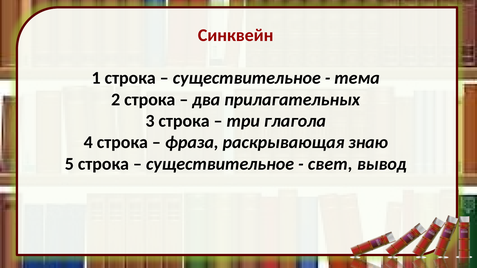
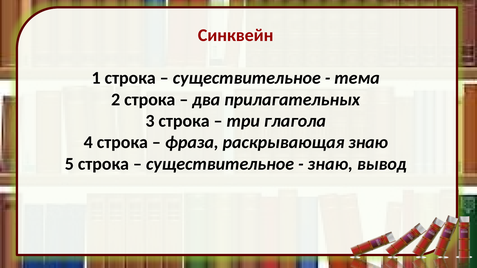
свет: свет -> знаю (330, 164)
